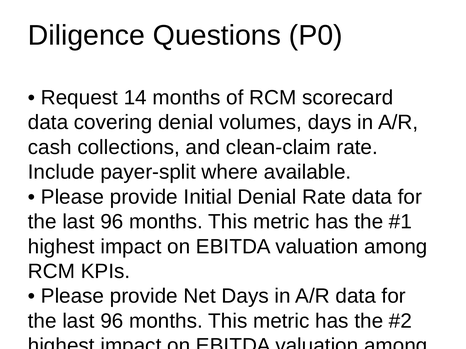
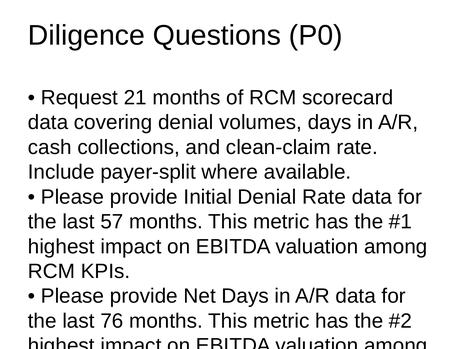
14: 14 -> 21 (135, 98)
96: 96 -> 57 (112, 222)
96: 96 -> 76 (112, 321)
